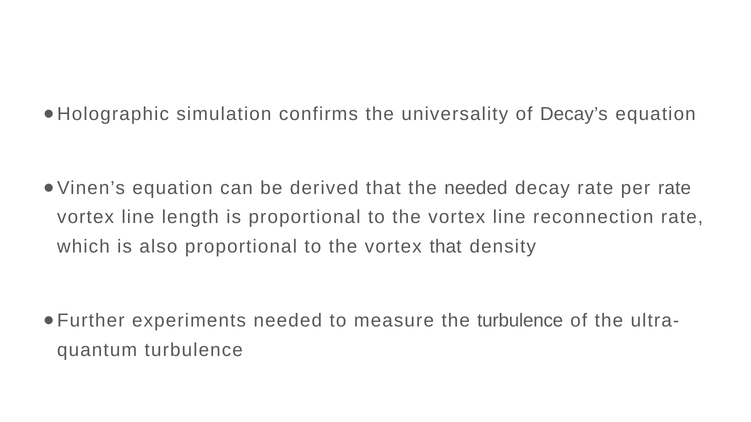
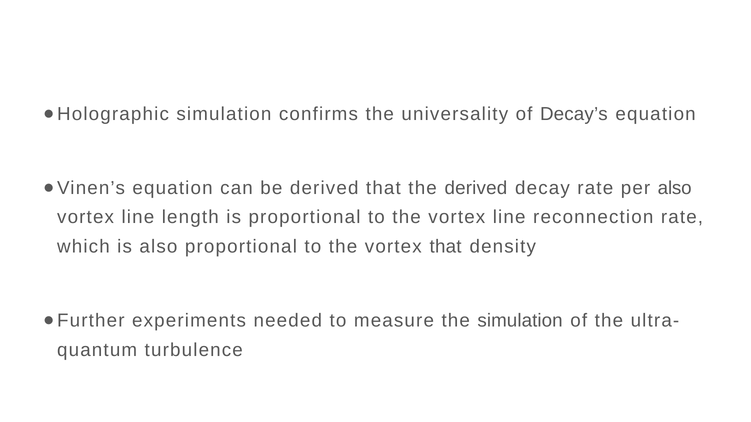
the needed: needed -> derived (476, 188)
per rate: rate -> also (675, 188)
the turbulence: turbulence -> simulation (520, 321)
